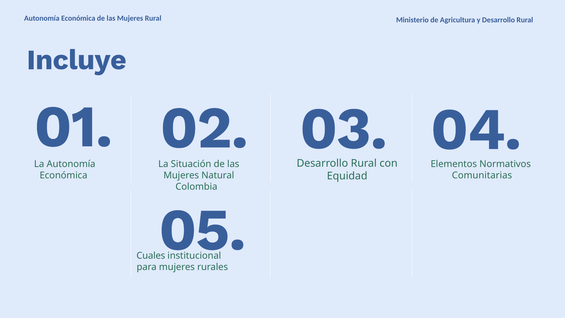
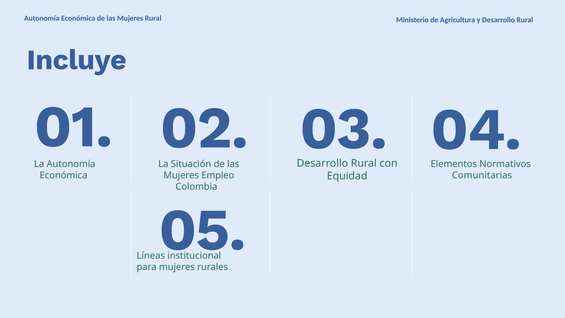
Natural: Natural -> Empleo (218, 175)
Cuales: Cuales -> Líneas (151, 255)
